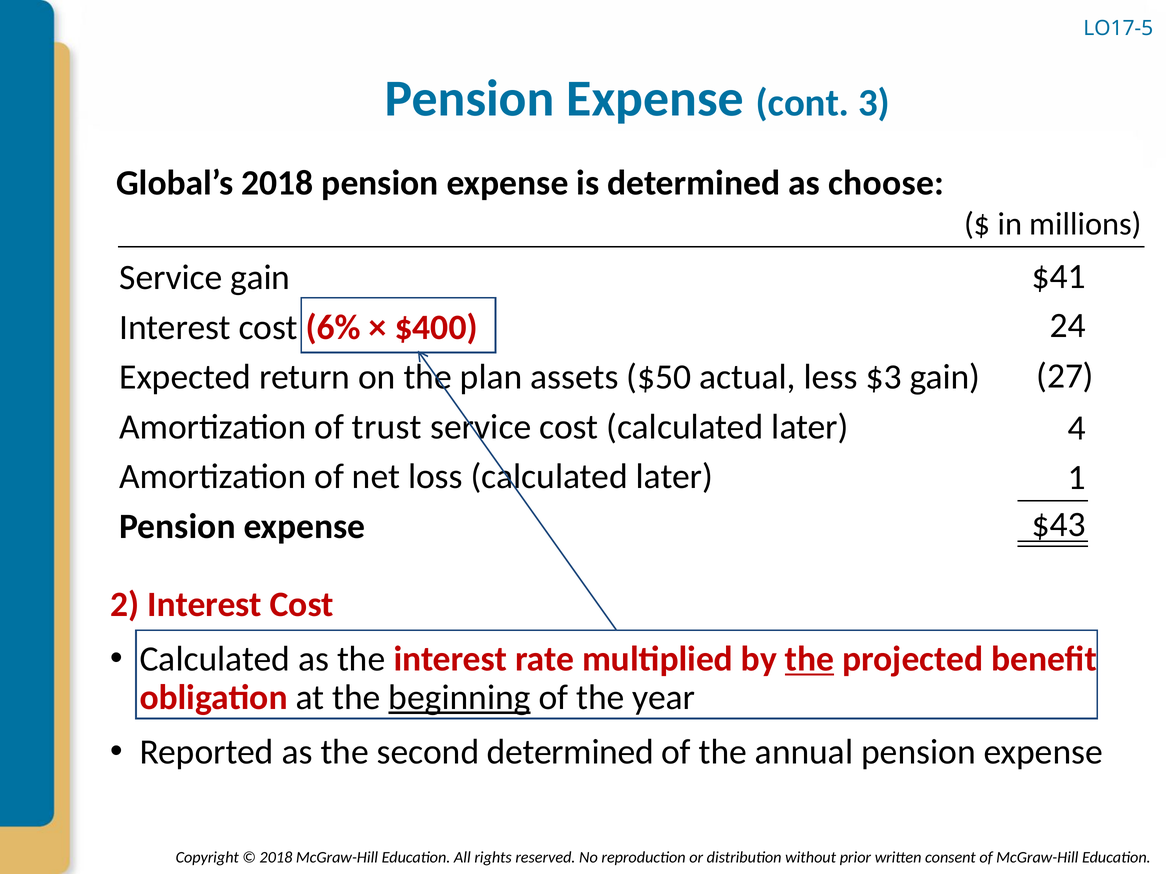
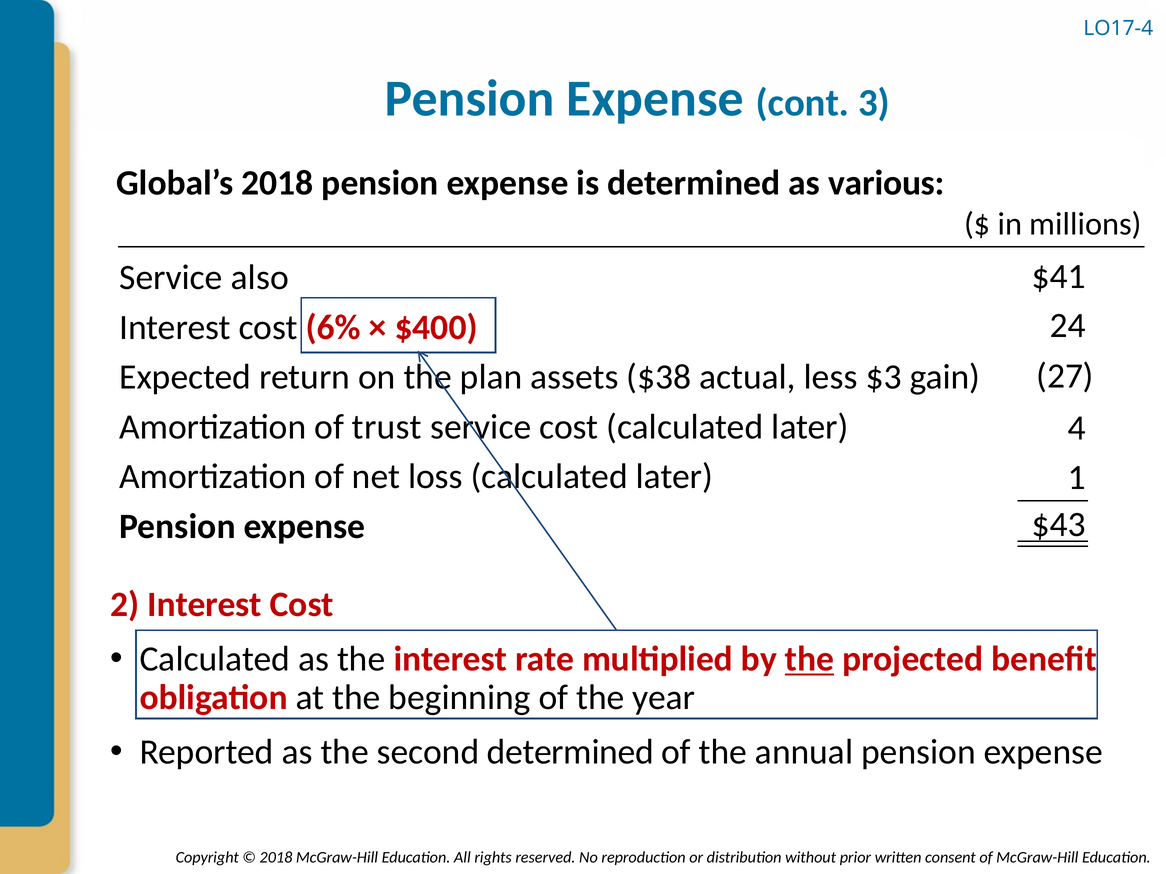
LO17-5: LO17-5 -> LO17-4 (1118, 28)
choose: choose -> various (886, 183)
Service gain: gain -> also (260, 278)
$50: $50 -> $38 (659, 377)
beginning underline: present -> none (460, 698)
